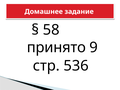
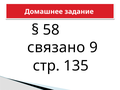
принято: принято -> связано (56, 47)
536: 536 -> 135 (76, 66)
